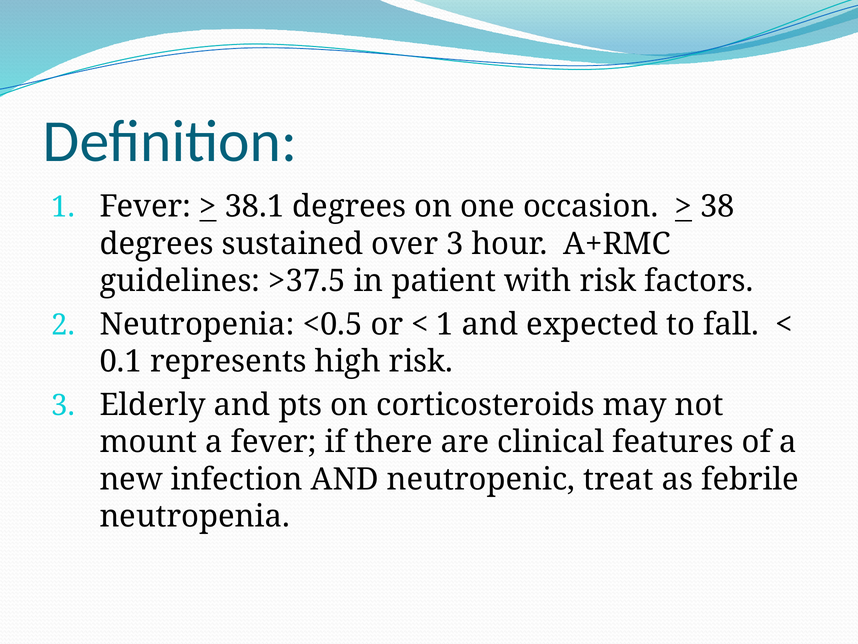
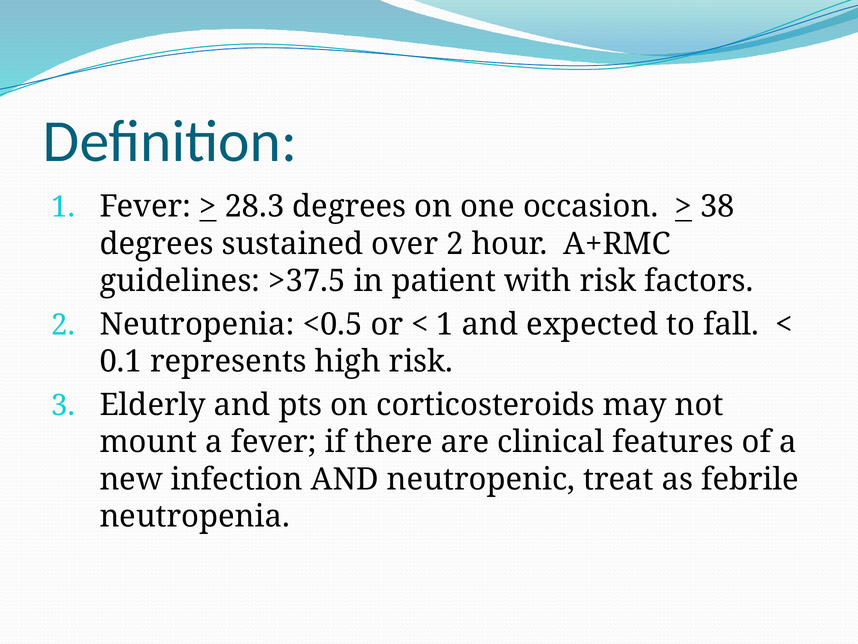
38.1: 38.1 -> 28.3 (254, 207)
over 3: 3 -> 2 (455, 244)
